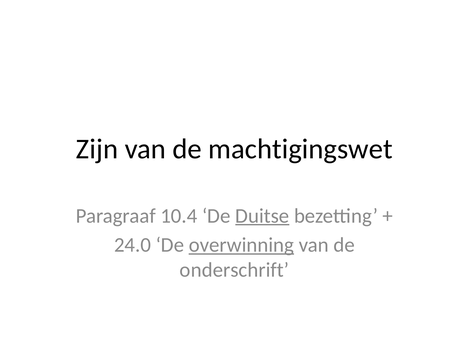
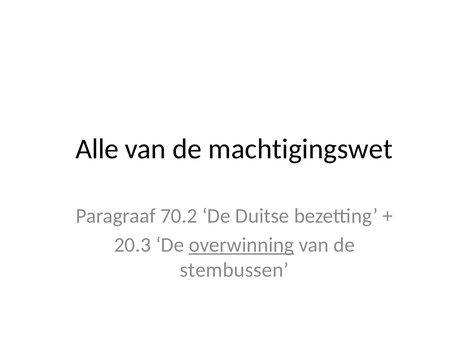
Zijn: Zijn -> Alle (97, 149)
10.4: 10.4 -> 70.2 (179, 216)
Duitse underline: present -> none (262, 216)
24.0: 24.0 -> 20.3 (133, 245)
onderschrift: onderschrift -> stembussen (234, 270)
